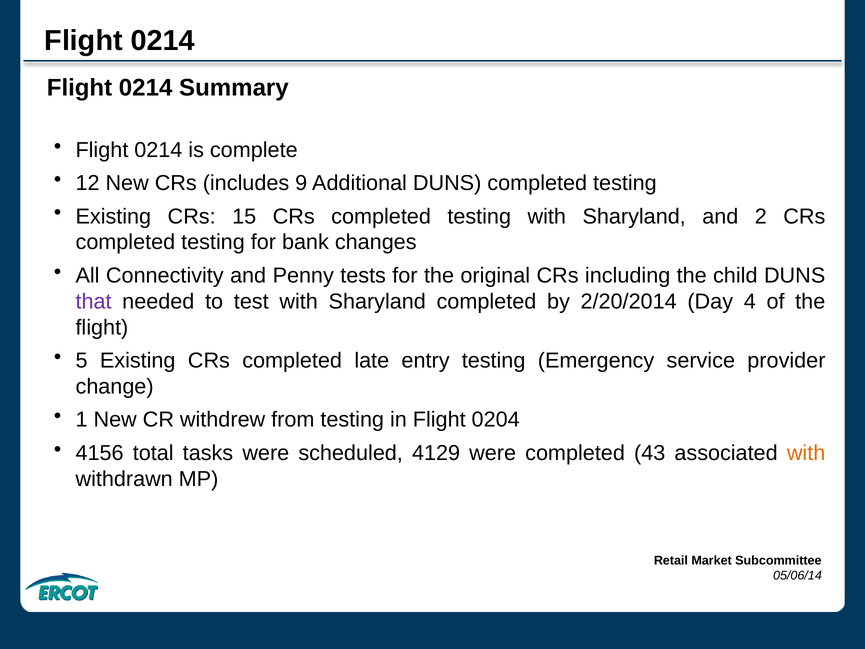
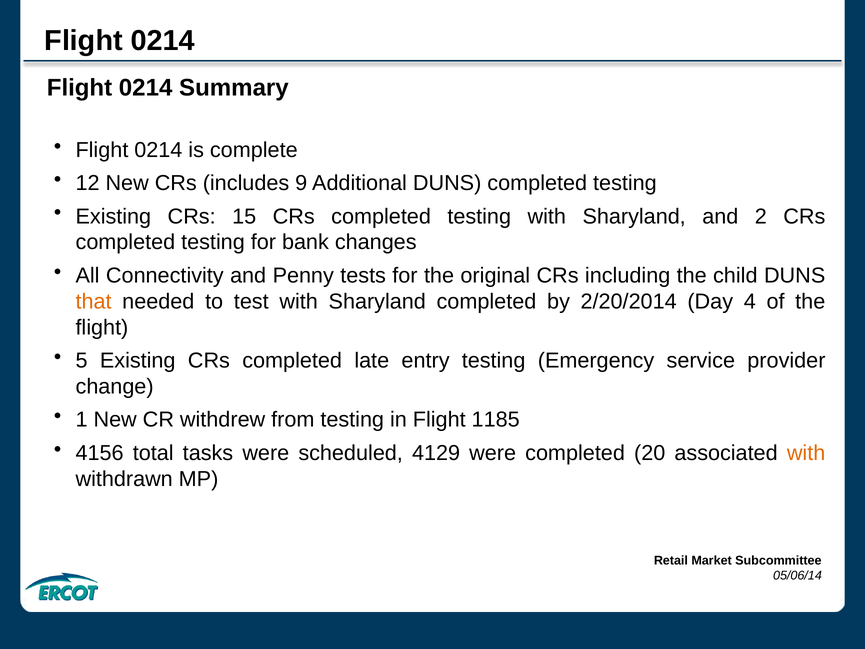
that colour: purple -> orange (94, 301)
0204: 0204 -> 1185 (496, 420)
43: 43 -> 20 (650, 453)
